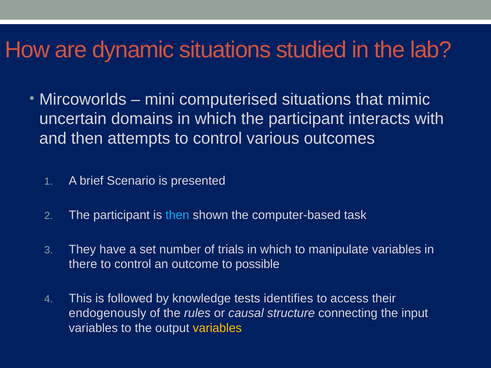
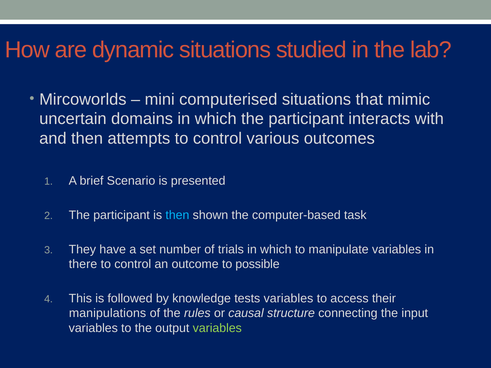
tests identifies: identifies -> variables (288, 299)
endogenously: endogenously -> manipulations (108, 313)
variables colour: yellow -> light green (217, 328)
